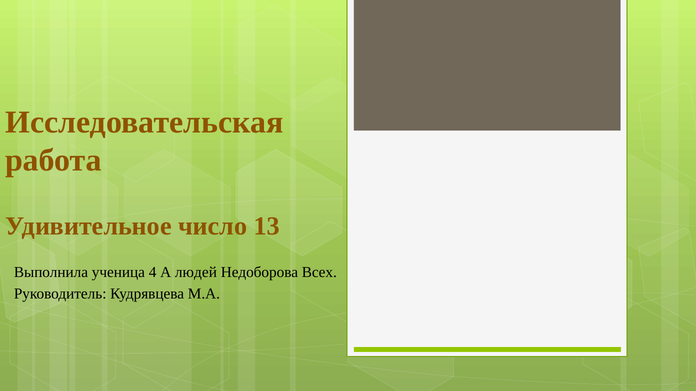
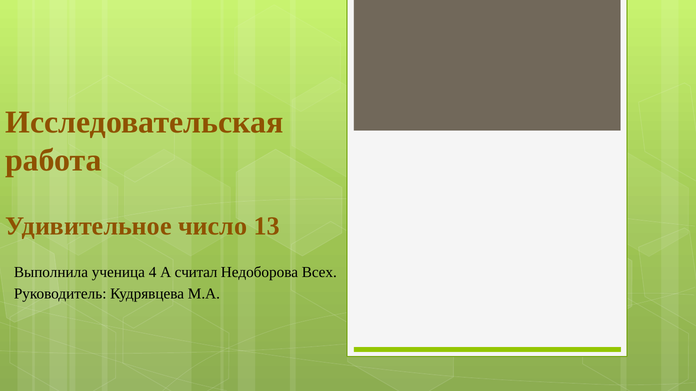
людей: людей -> считал (196, 272)
